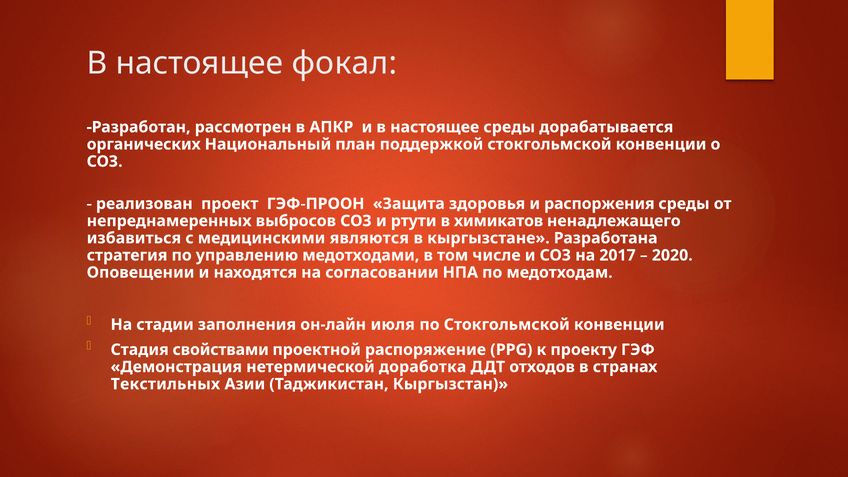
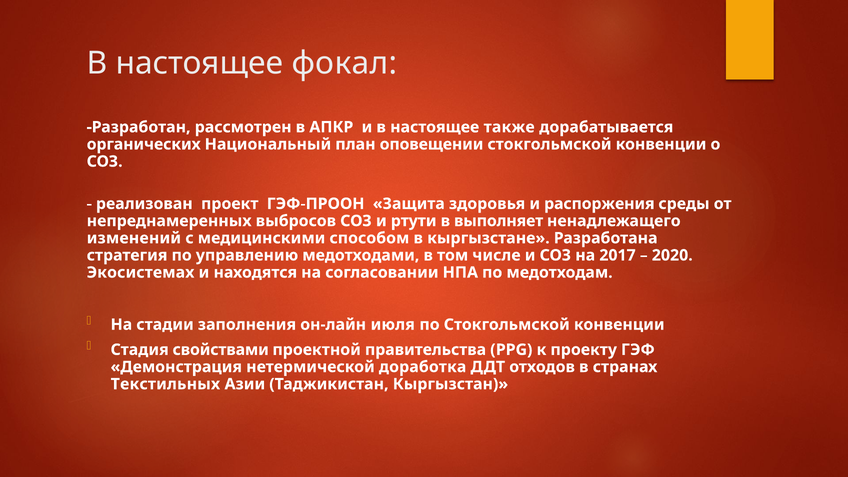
настоящее среды: среды -> также (509, 127)
поддержкой: поддержкой -> оповещении (432, 144)
химикатов: химикатов -> выполняет (499, 221)
избавиться: избавиться -> изменений (134, 238)
являются: являются -> способом (369, 238)
Оповещении: Оповещении -> Экосистемах (141, 273)
распоряжение: распоряжение -> правительства (426, 350)
